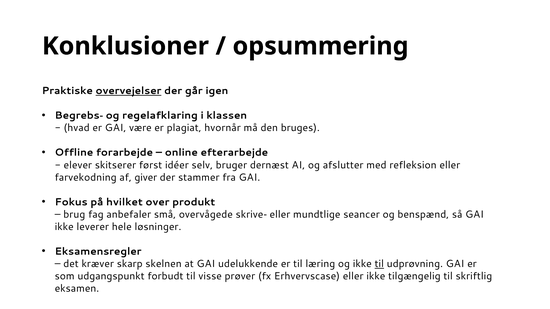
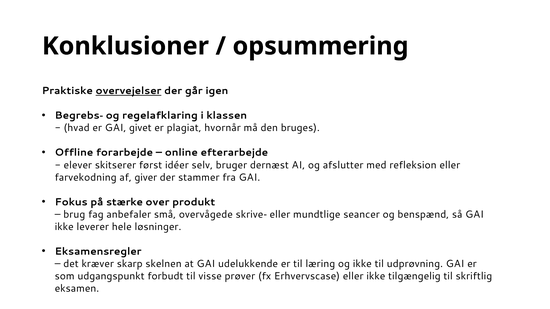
være: være -> givet (140, 128)
hvilket: hvilket -> stærke (125, 202)
til underline: present -> none (379, 264)
